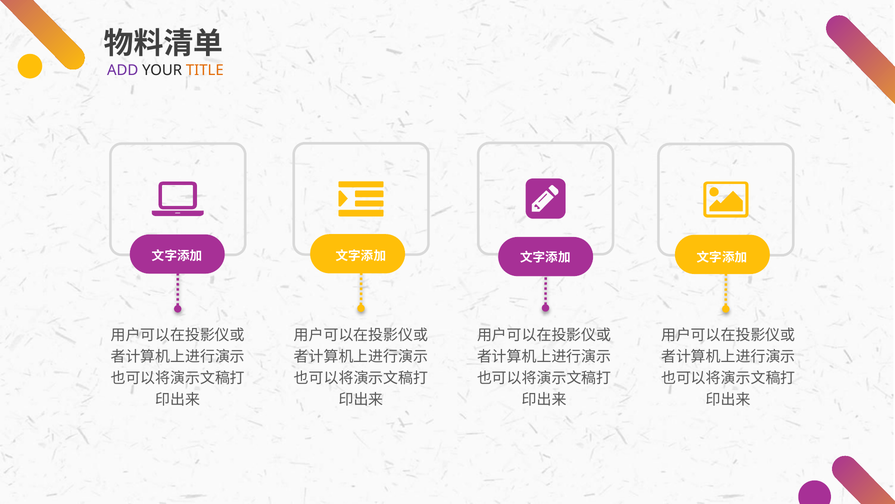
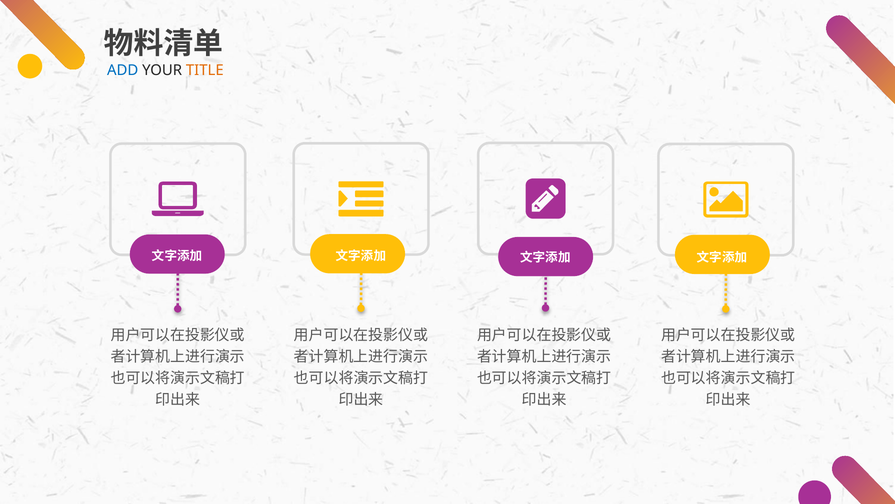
ADD colour: purple -> blue (123, 70)
